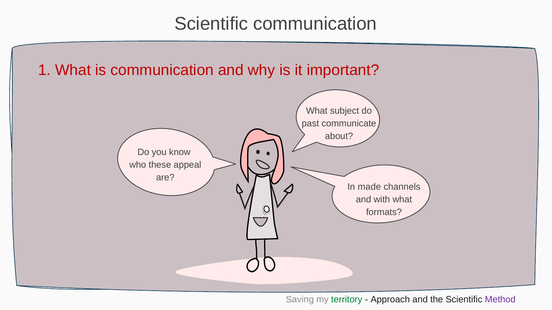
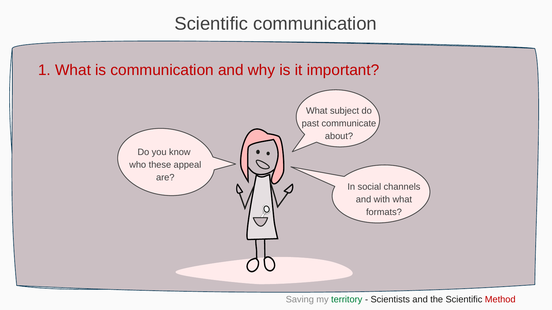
made: made -> social (369, 187)
Approach: Approach -> Scientists (390, 300)
Method colour: purple -> red (500, 300)
